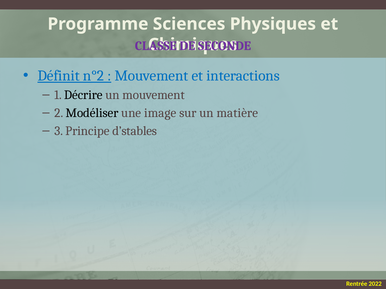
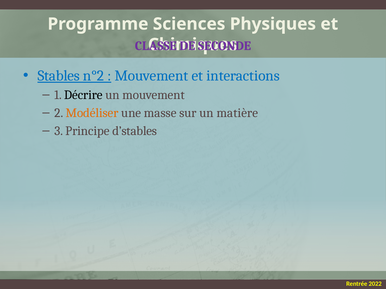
Définit: Définit -> Stables (59, 76)
Modéliser colour: black -> orange (92, 113)
image: image -> masse (160, 113)
